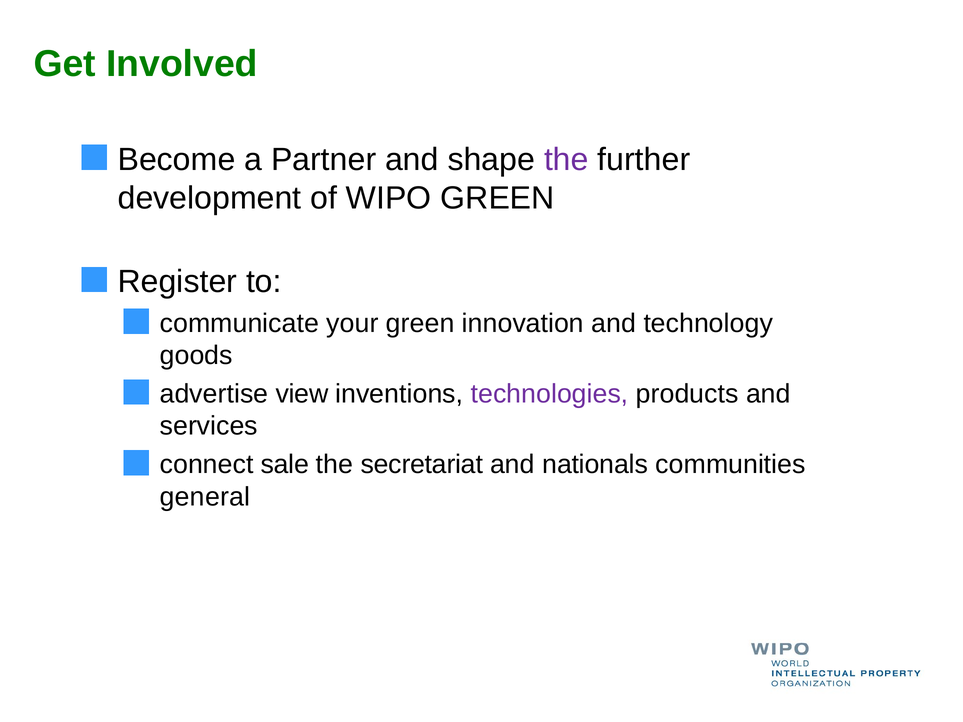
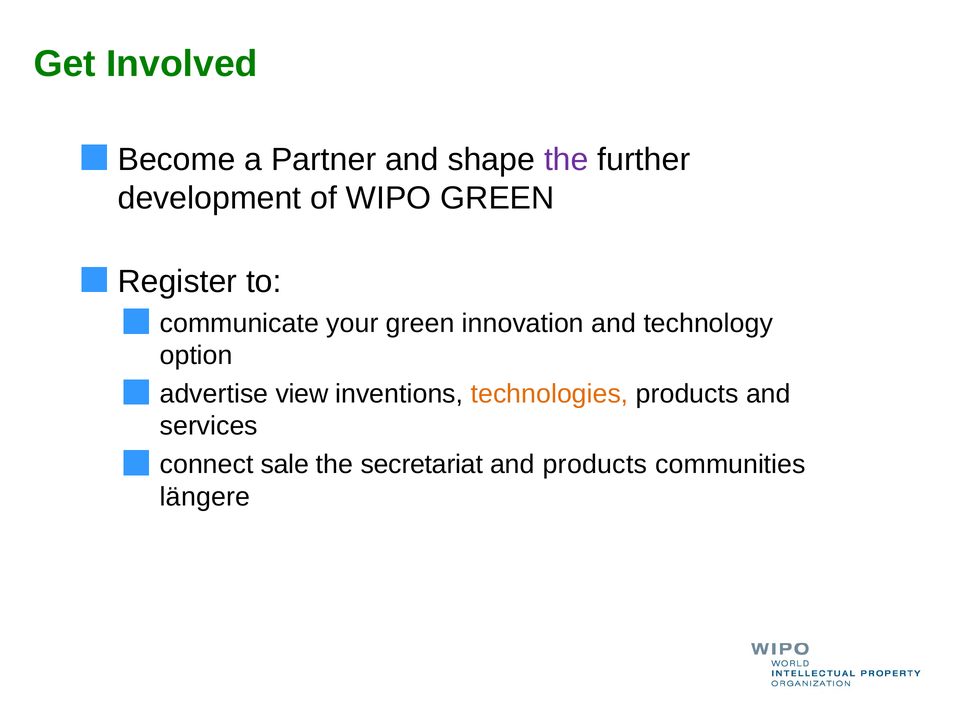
goods: goods -> option (196, 355)
technologies colour: purple -> orange (550, 394)
and nationals: nationals -> products (595, 465)
general: general -> längere (205, 497)
